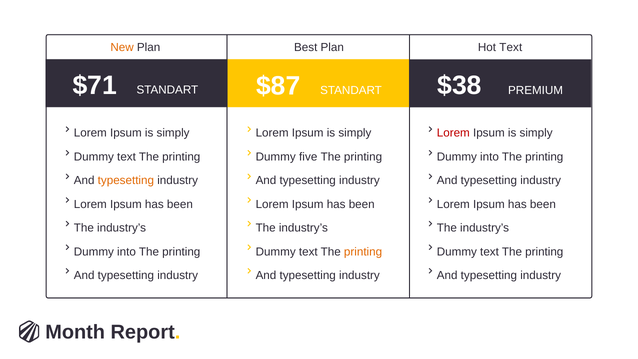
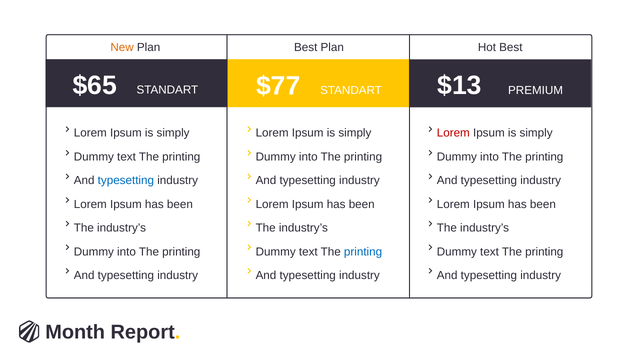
Hot Text: Text -> Best (511, 47)
$71: $71 -> $65 (95, 86)
$87: $87 -> $77 (278, 86)
$38: $38 -> $13 (460, 85)
five: five -> into (308, 157)
typesetting colour: orange -> blue (126, 180)
printing colour: orange -> blue (363, 252)
